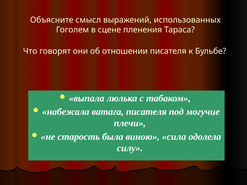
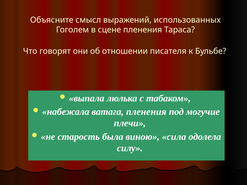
ватага писателя: писателя -> пленения (146, 112)
